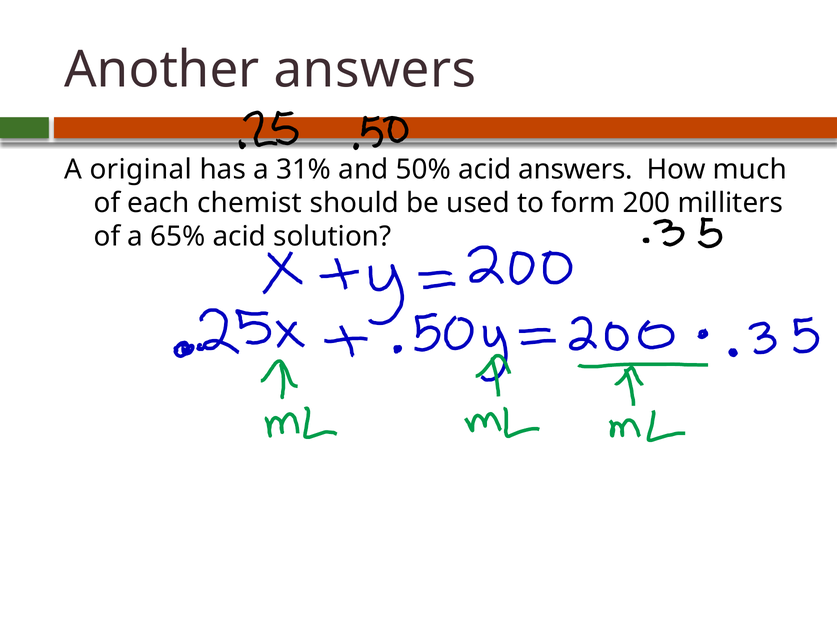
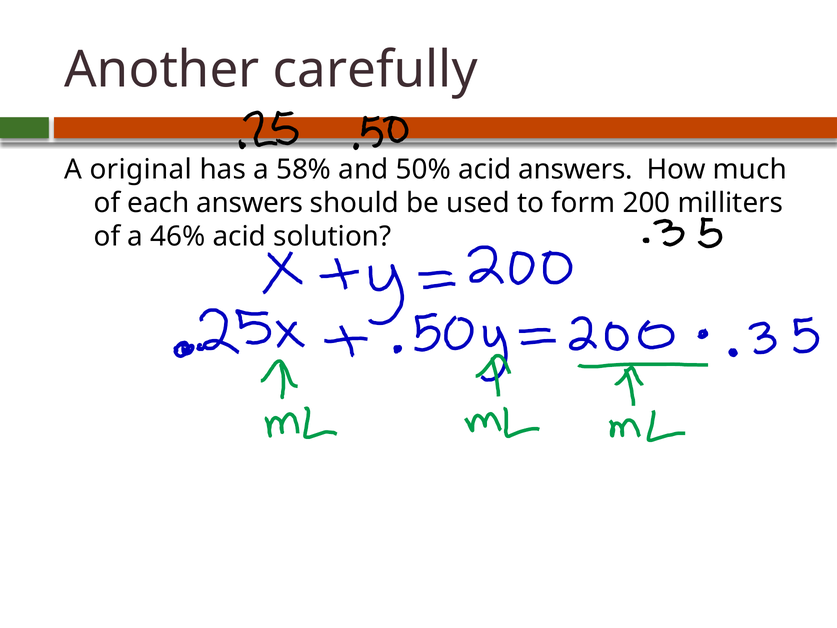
Another answers: answers -> carefully (375, 70)
31%: 31% -> 58% (304, 169)
each chemist: chemist -> answers (250, 203)
65%: 65% -> 46% (178, 236)
